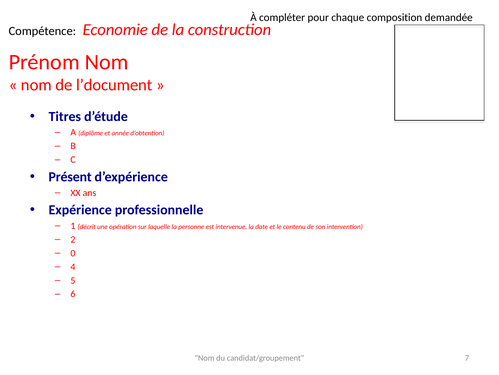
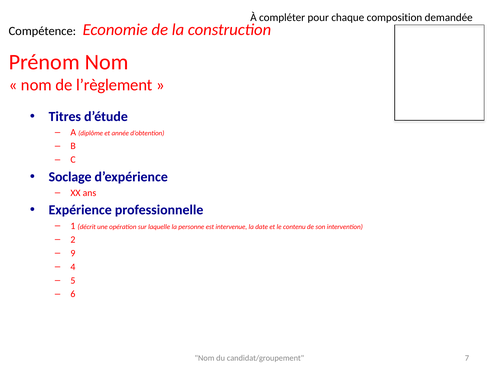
l’document: l’document -> l’règlement (114, 85)
Présent: Présent -> Soclage (70, 177)
0: 0 -> 9 (73, 253)
